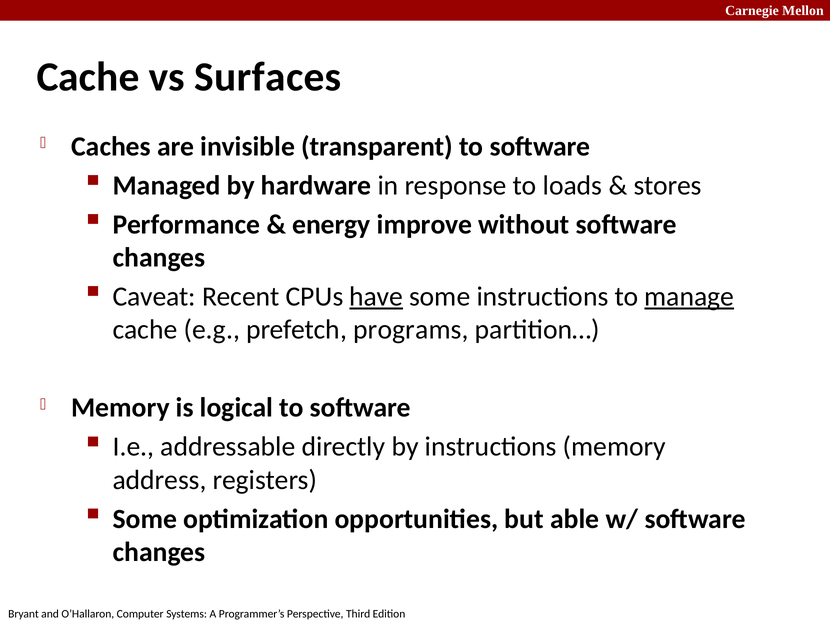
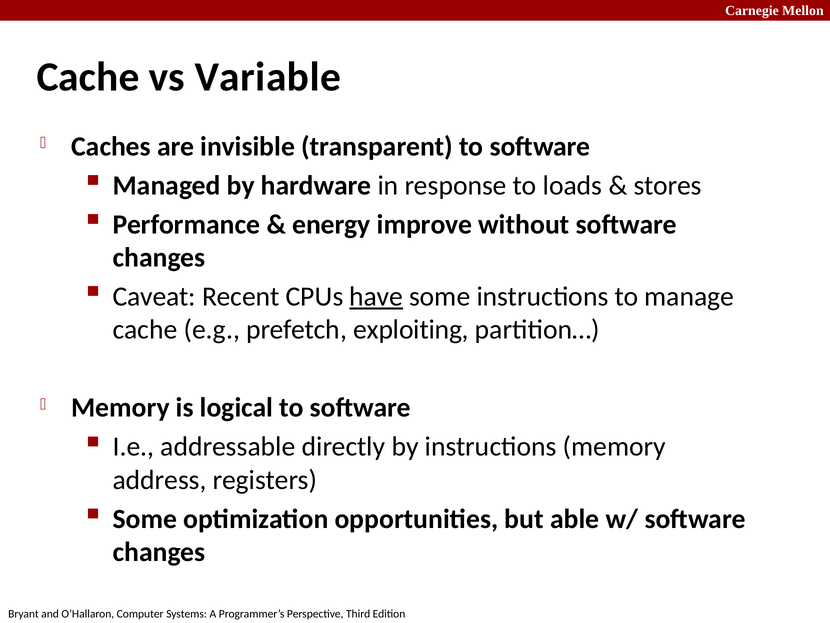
Surfaces: Surfaces -> Variable (268, 77)
manage underline: present -> none (689, 296)
programs: programs -> exploiting (411, 330)
